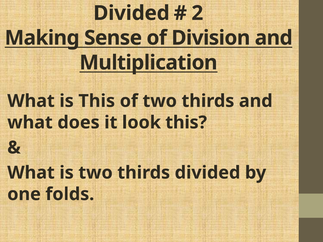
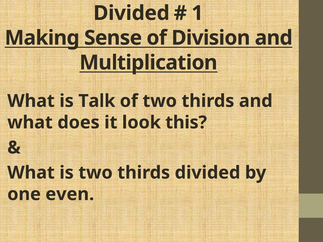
2: 2 -> 1 (197, 13)
is This: This -> Talk (97, 101)
folds: folds -> even (70, 194)
